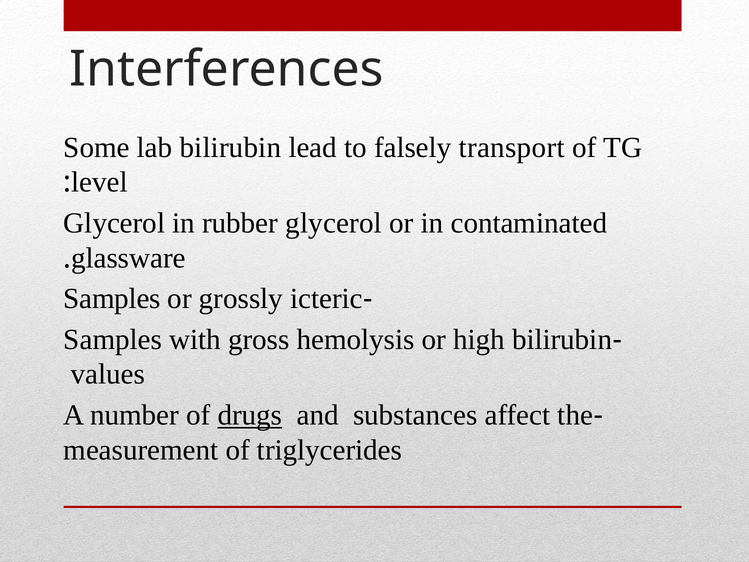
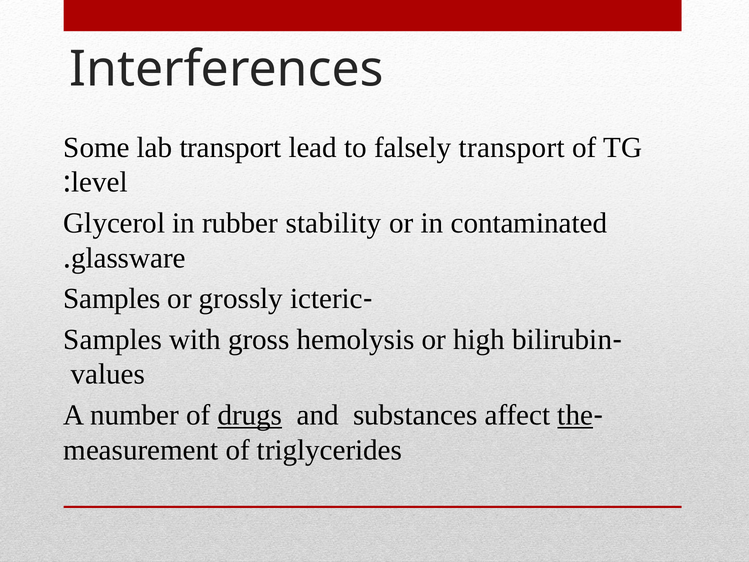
lab bilirubin: bilirubin -> transport (231, 147)
rubber glycerol: glycerol -> stability (334, 223)
the underline: none -> present (575, 415)
